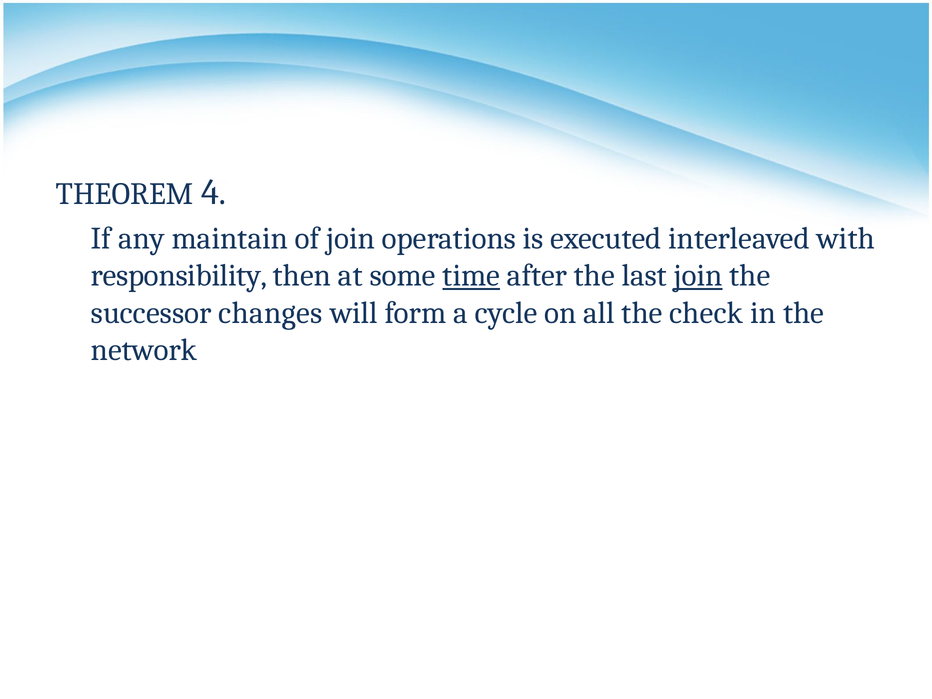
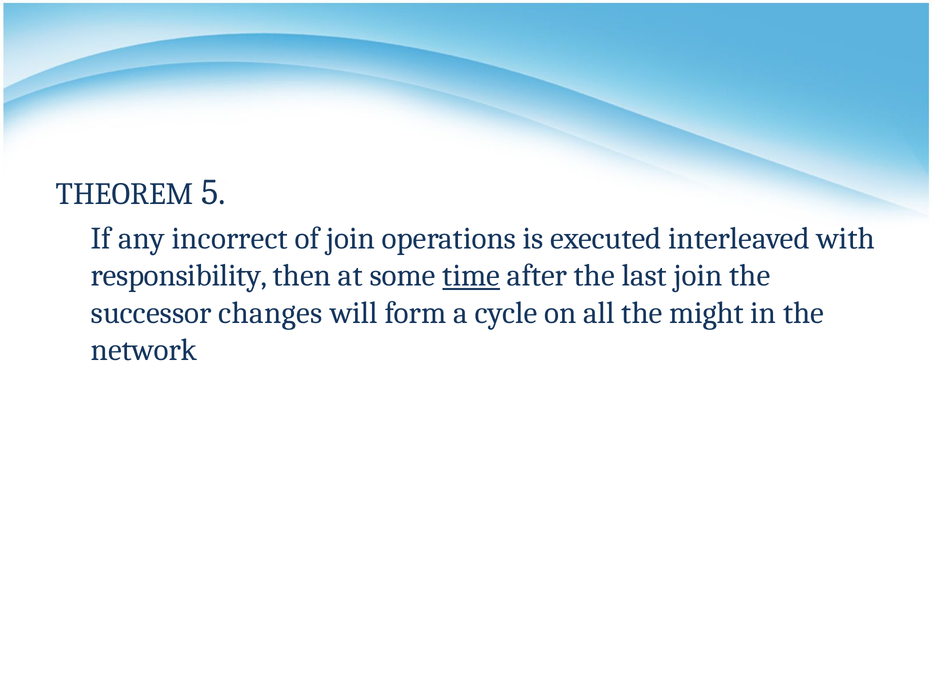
4: 4 -> 5 (214, 192)
maintain: maintain -> incorrect (230, 238)
join underline: present -> none (698, 276)
check: check -> might (706, 313)
